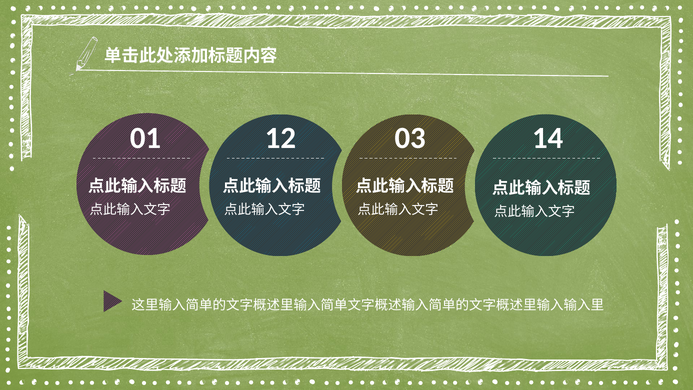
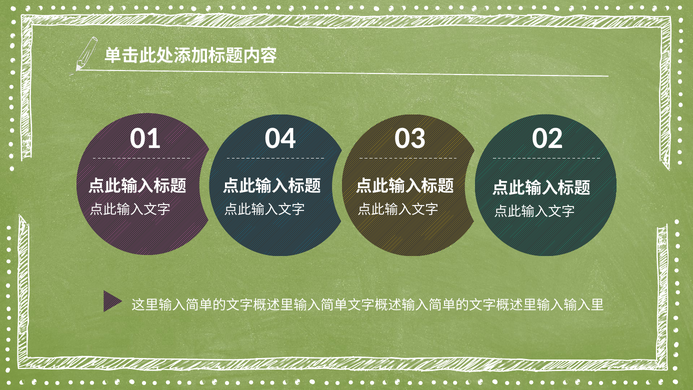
12: 12 -> 04 (280, 138)
14: 14 -> 02 (548, 138)
